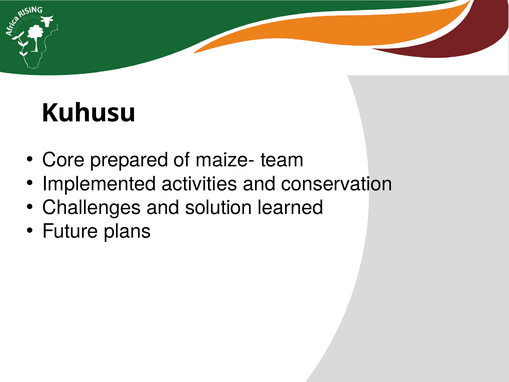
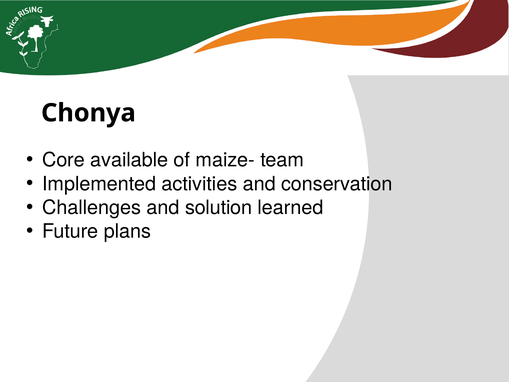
Kuhusu: Kuhusu -> Chonya (88, 113)
prepared: prepared -> available (129, 160)
